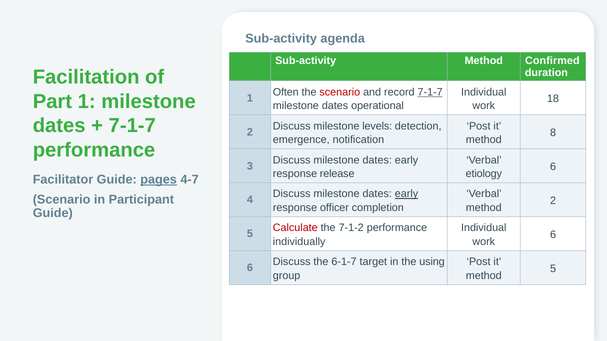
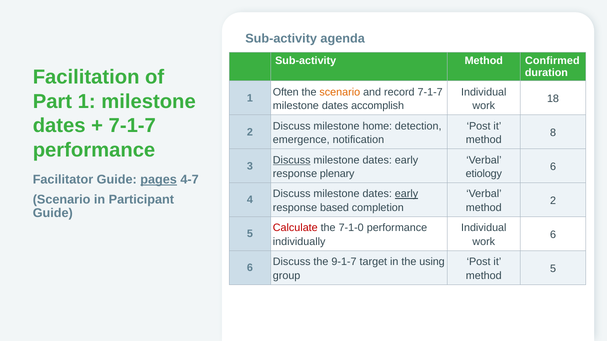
scenario colour: red -> orange (340, 92)
7-1-7 underline: present -> none (430, 92)
operational: operational -> accomplish (378, 106)
levels: levels -> home (377, 126)
Discuss underline: none -> present (292, 160)
release: release -> plenary (337, 174)
officer: officer -> based (334, 208)
7-1-2: 7-1-2 -> 7-1-0 (351, 228)
6-1-7: 6-1-7 -> 9-1-7 (344, 262)
